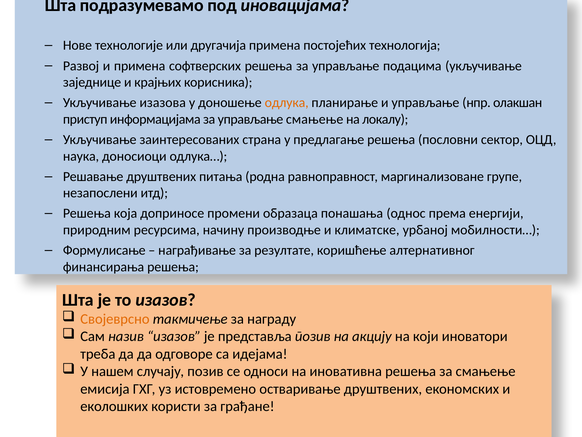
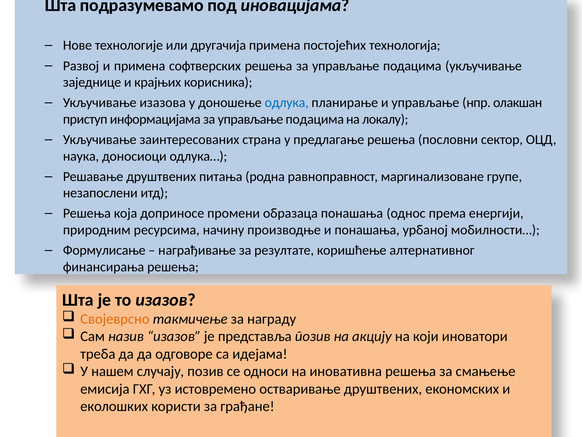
одлука colour: orange -> blue (287, 103)
информацијама за управљање смањење: смањење -> подацима (315, 119)
и климатске: климатске -> понашања (367, 230)
